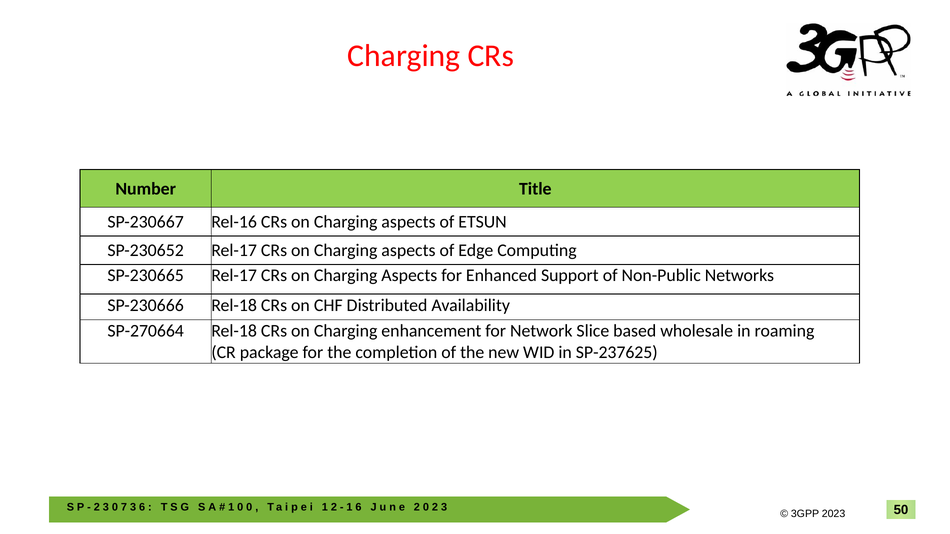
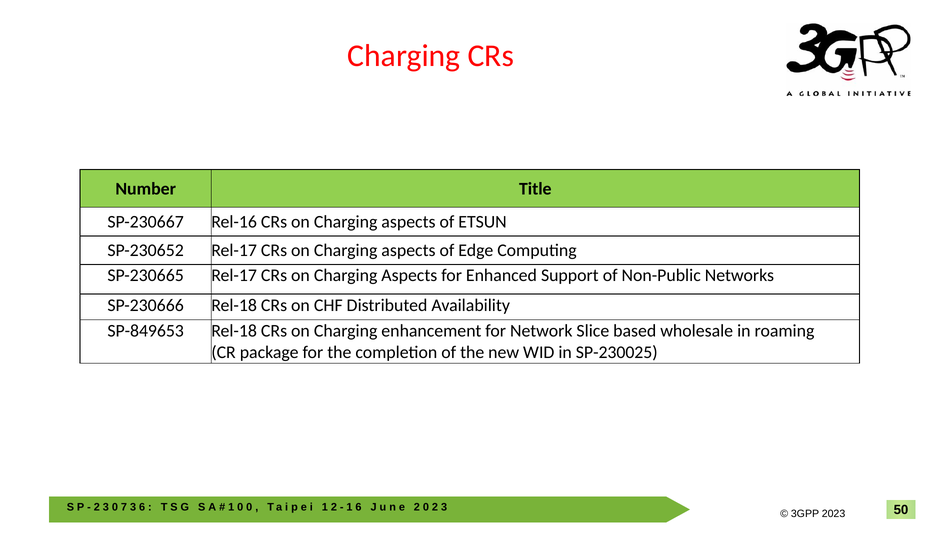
SP-270664: SP-270664 -> SP-849653 (146, 331)
SP-237625: SP-237625 -> SP-230025 (617, 353)
